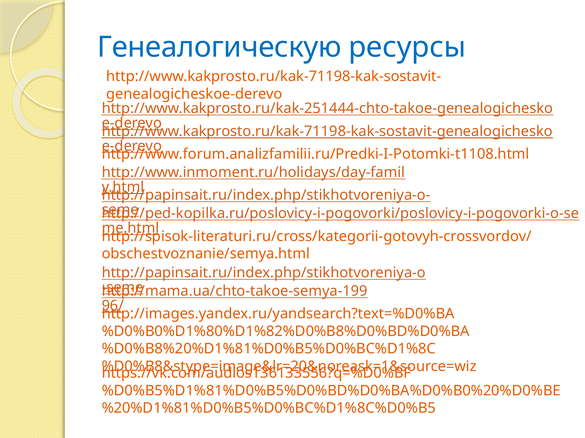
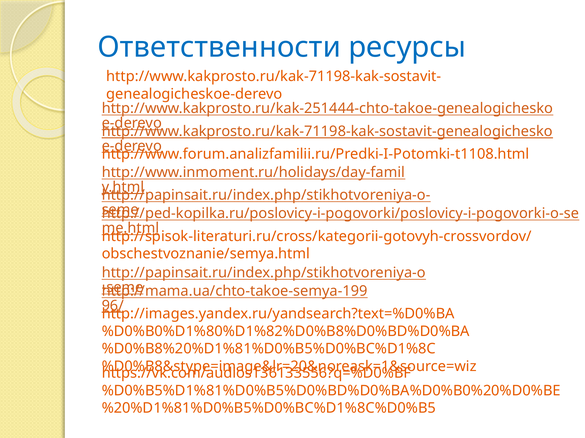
Генеалогическую: Генеалогическую -> Ответственности (219, 47)
